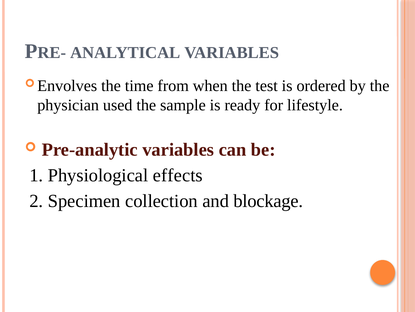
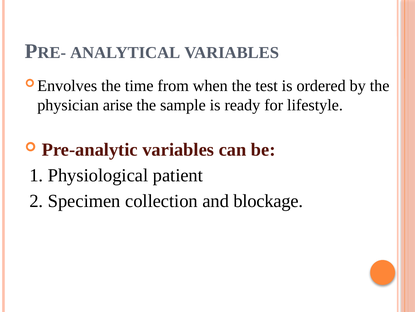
used: used -> arise (118, 105)
effects: effects -> patient (178, 175)
